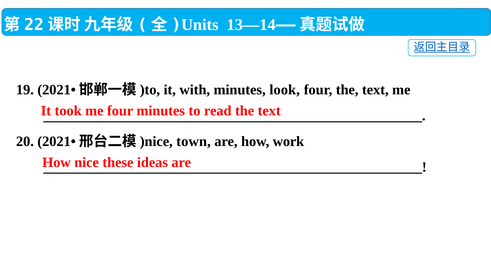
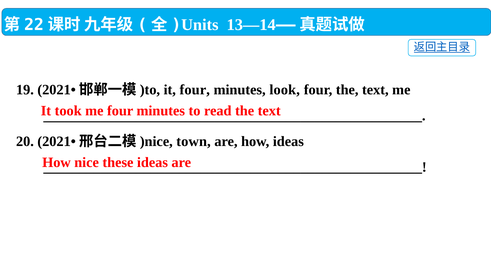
it with: with -> four (195, 90)
how work: work -> ideas (288, 141)
